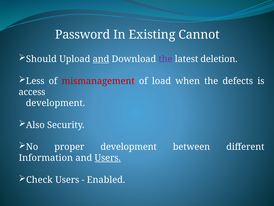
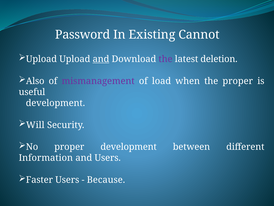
Should: Should -> Upload (41, 59)
Less: Less -> Also (35, 81)
mismanagement colour: red -> purple (98, 81)
the defects: defects -> proper (238, 81)
access: access -> useful (32, 92)
Also: Also -> Will (35, 125)
Users underline: present -> none (108, 158)
Check: Check -> Faster (39, 179)
Enabled: Enabled -> Because (106, 179)
